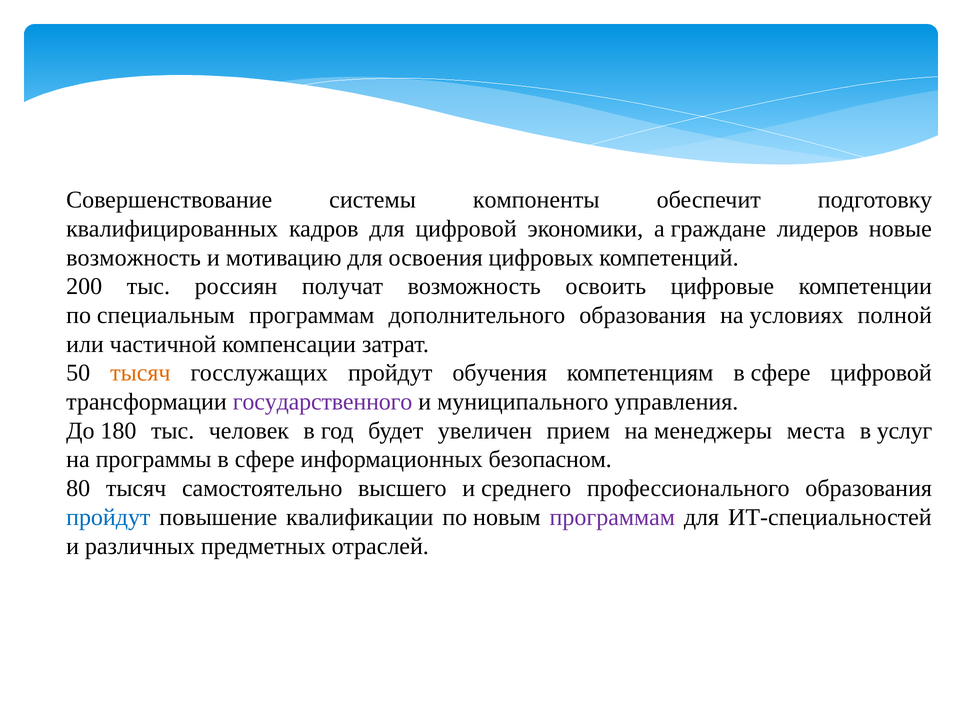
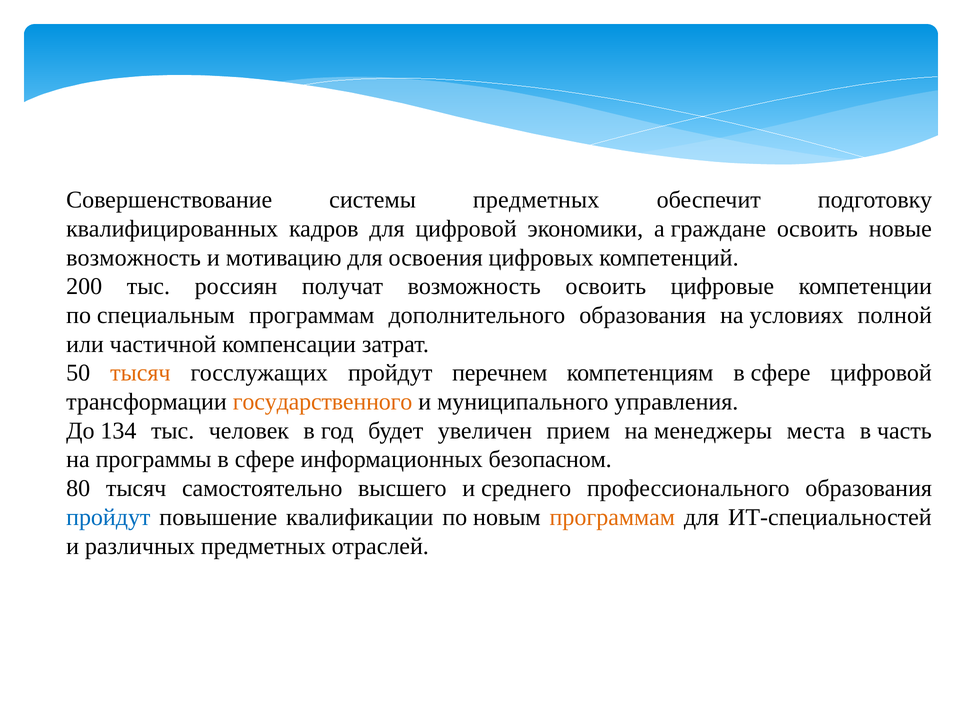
системы компоненты: компоненты -> предметных (536, 200)
граждане лидеров: лидеров -> освоить (817, 229)
обучения: обучения -> перечнем (500, 373)
государственного colour: purple -> orange (323, 402)
180: 180 -> 134 (118, 431)
услуг: услуг -> часть (904, 431)
программам colour: purple -> orange (612, 517)
